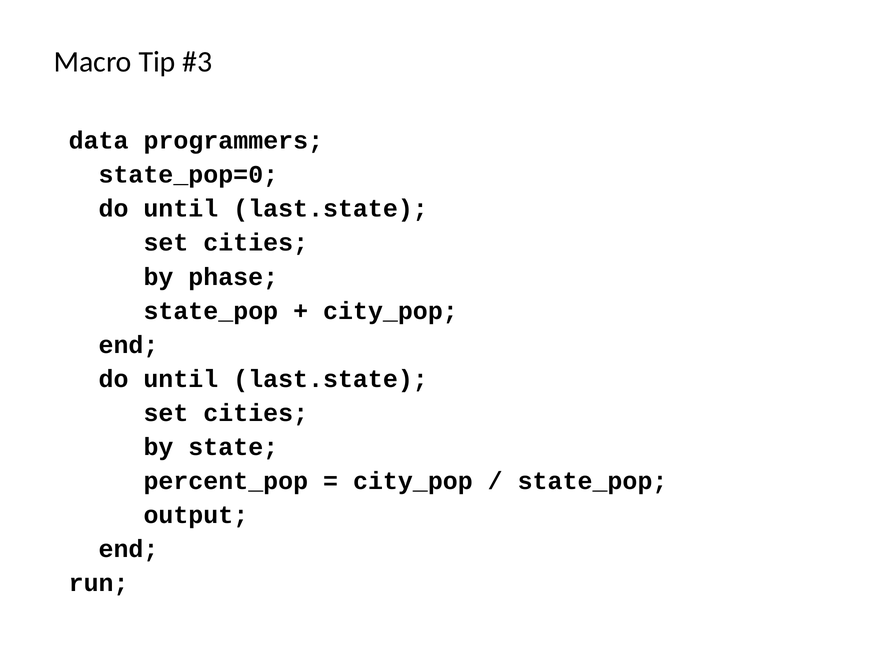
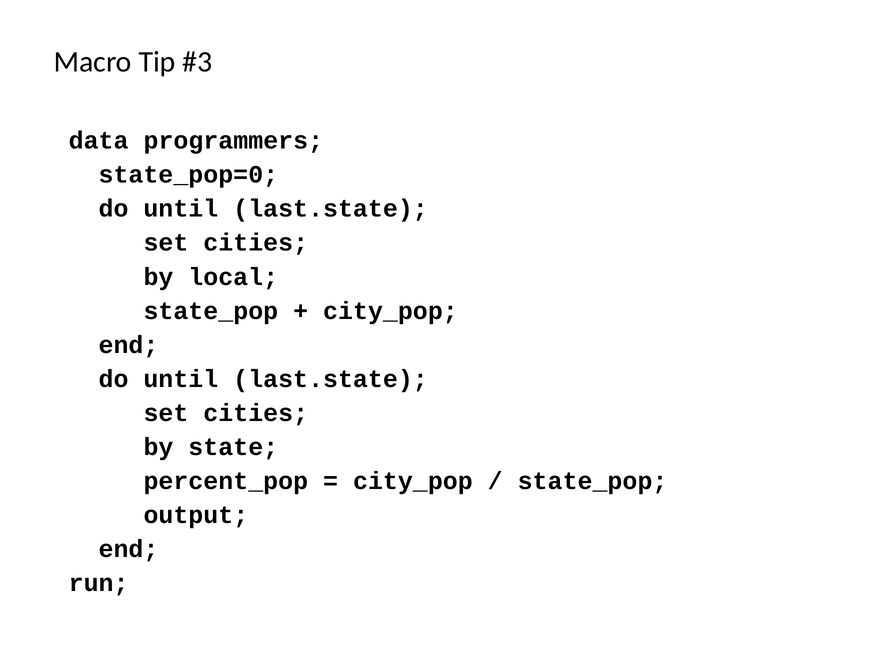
phase: phase -> local (233, 277)
